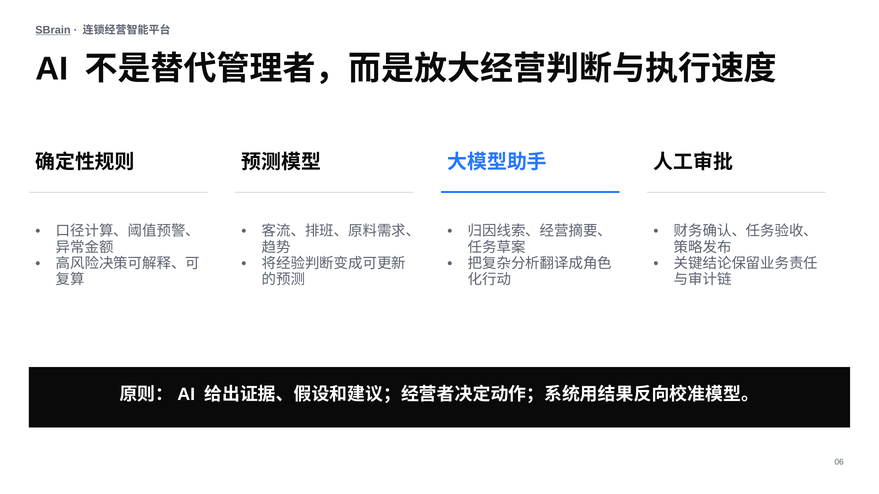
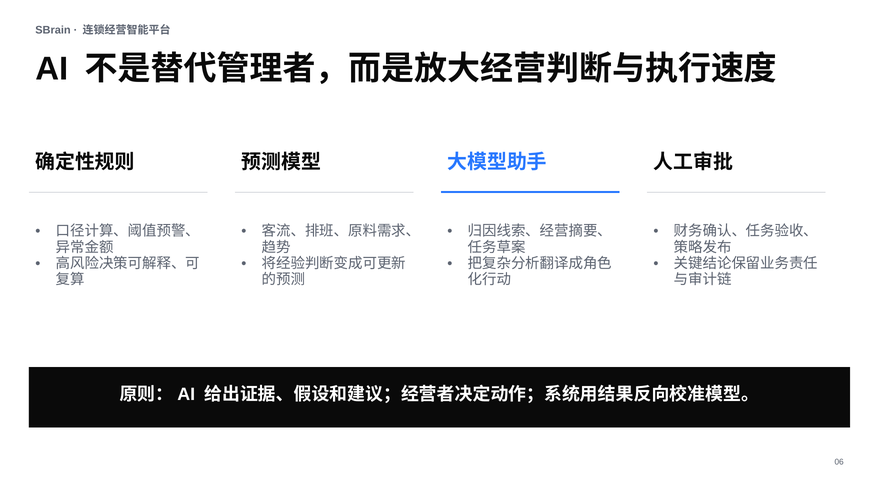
SBrain underline: present -> none (53, 30)
